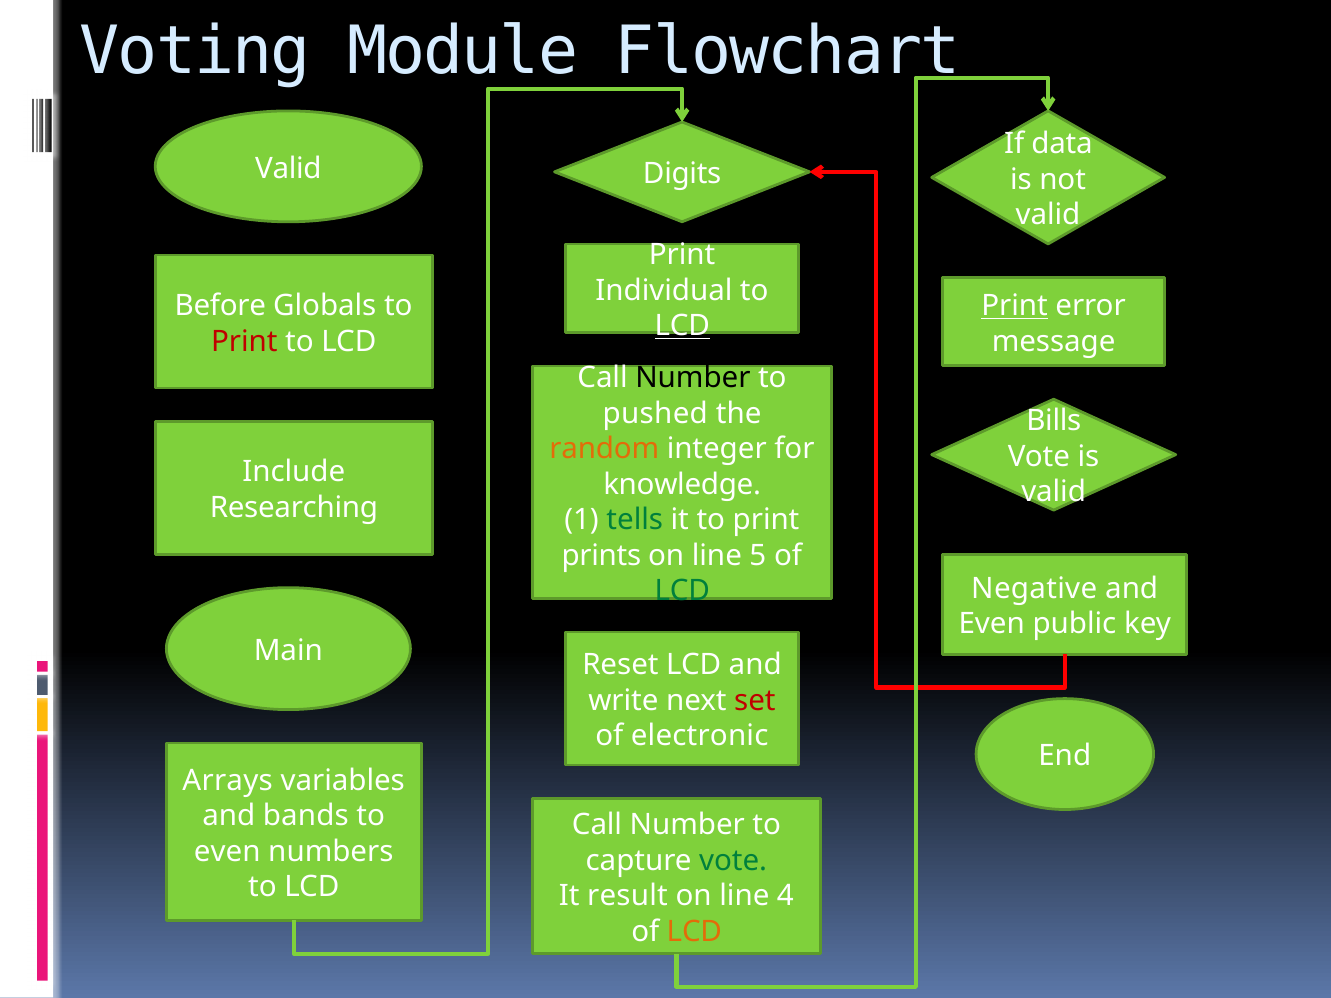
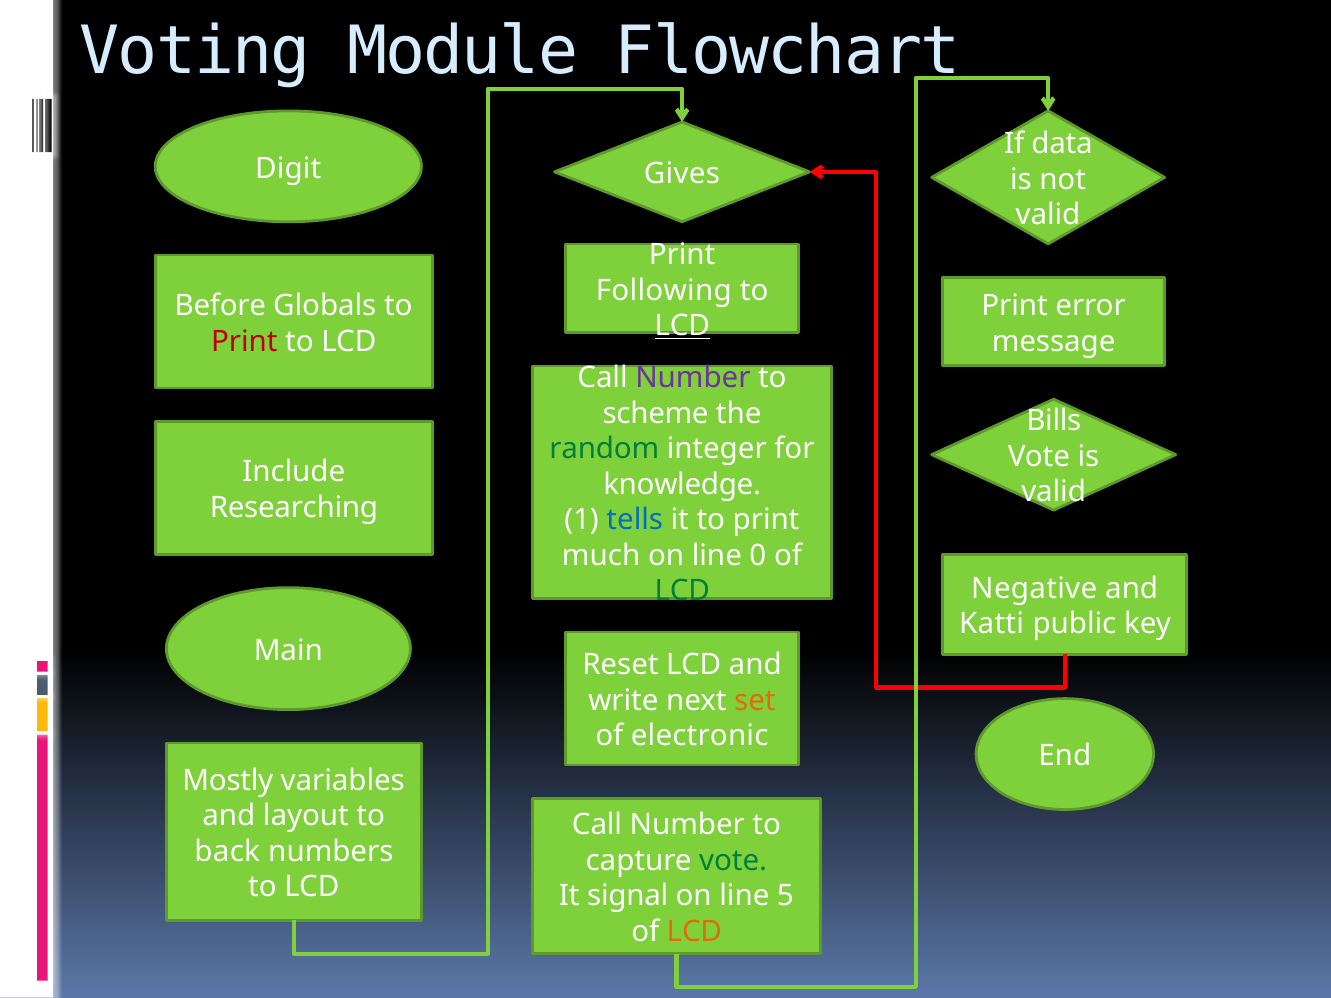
Valid: Valid -> Digit (288, 168)
Digits: Digits -> Gives (682, 174)
Individual: Individual -> Following (664, 290)
Print underline: present -> none (1015, 306)
Number colour: black -> purple (693, 378)
pushed: pushed -> scheme (656, 414)
random colour: orange -> green (604, 449)
tells colour: green -> blue (635, 520)
prints: prints -> much (601, 556)
5: 5 -> 0 (758, 556)
Even: Even -> Katti (992, 624)
set colour: red -> orange (755, 701)
Arrays: Arrays -> Mostly (228, 781)
bands: bands -> layout (306, 816)
even: even -> back (227, 852)
result: result -> signal (628, 896)
4: 4 -> 5 (785, 896)
